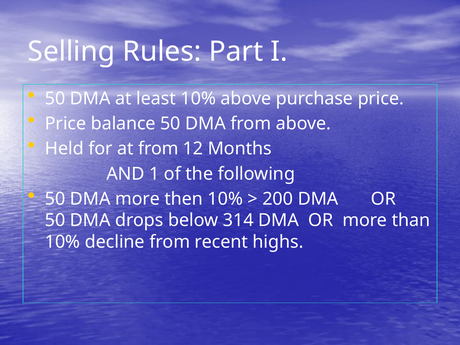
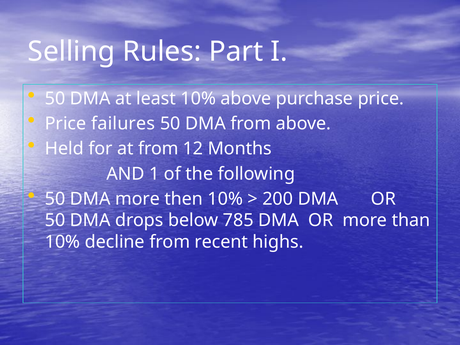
balance: balance -> failures (123, 124)
314: 314 -> 785 (238, 220)
